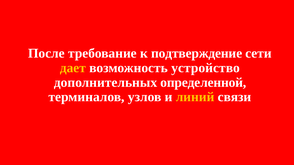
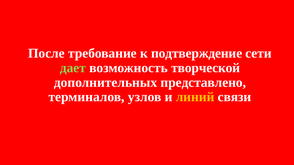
дает colour: yellow -> light green (73, 68)
устройство: устройство -> творческой (206, 68)
определенной: определенной -> представлено (203, 83)
